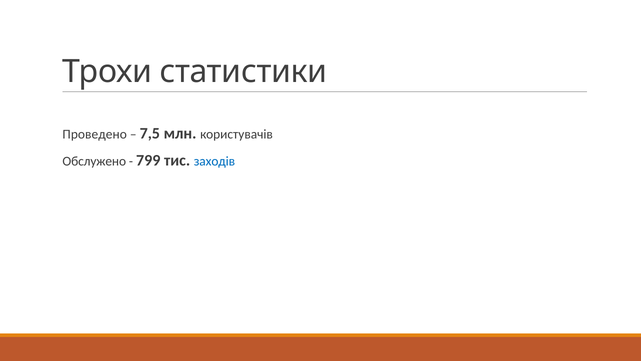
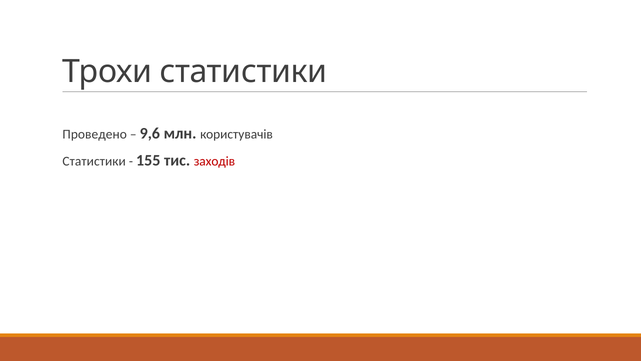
7,5: 7,5 -> 9,6 (150, 133)
Обслужено: Обслужено -> Статистики (94, 161)
799: 799 -> 155 (148, 160)
заходів colour: blue -> red (214, 161)
